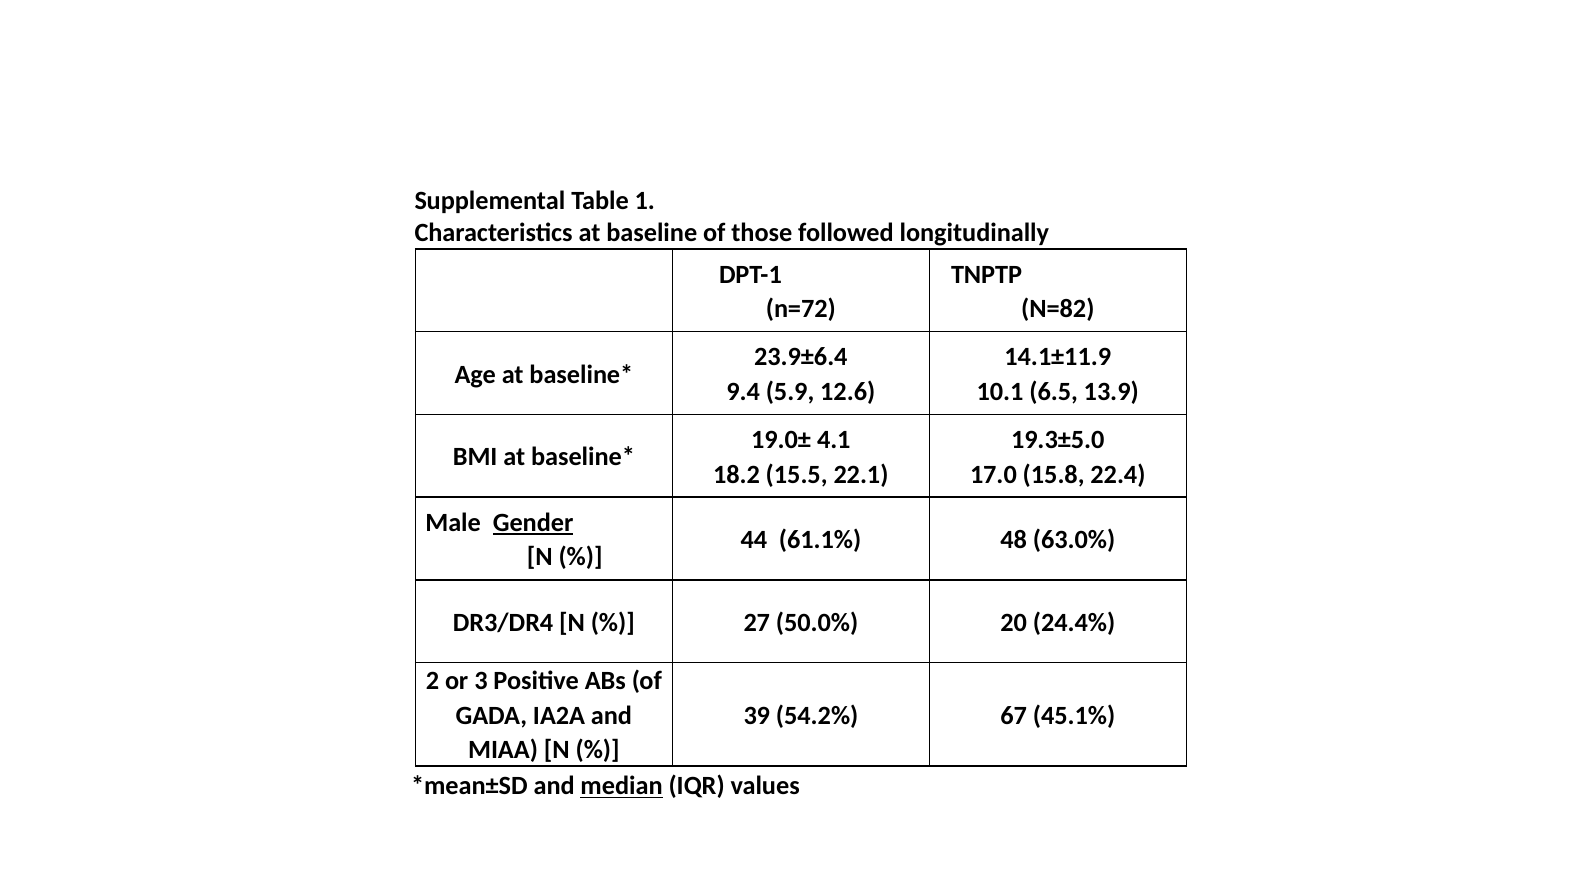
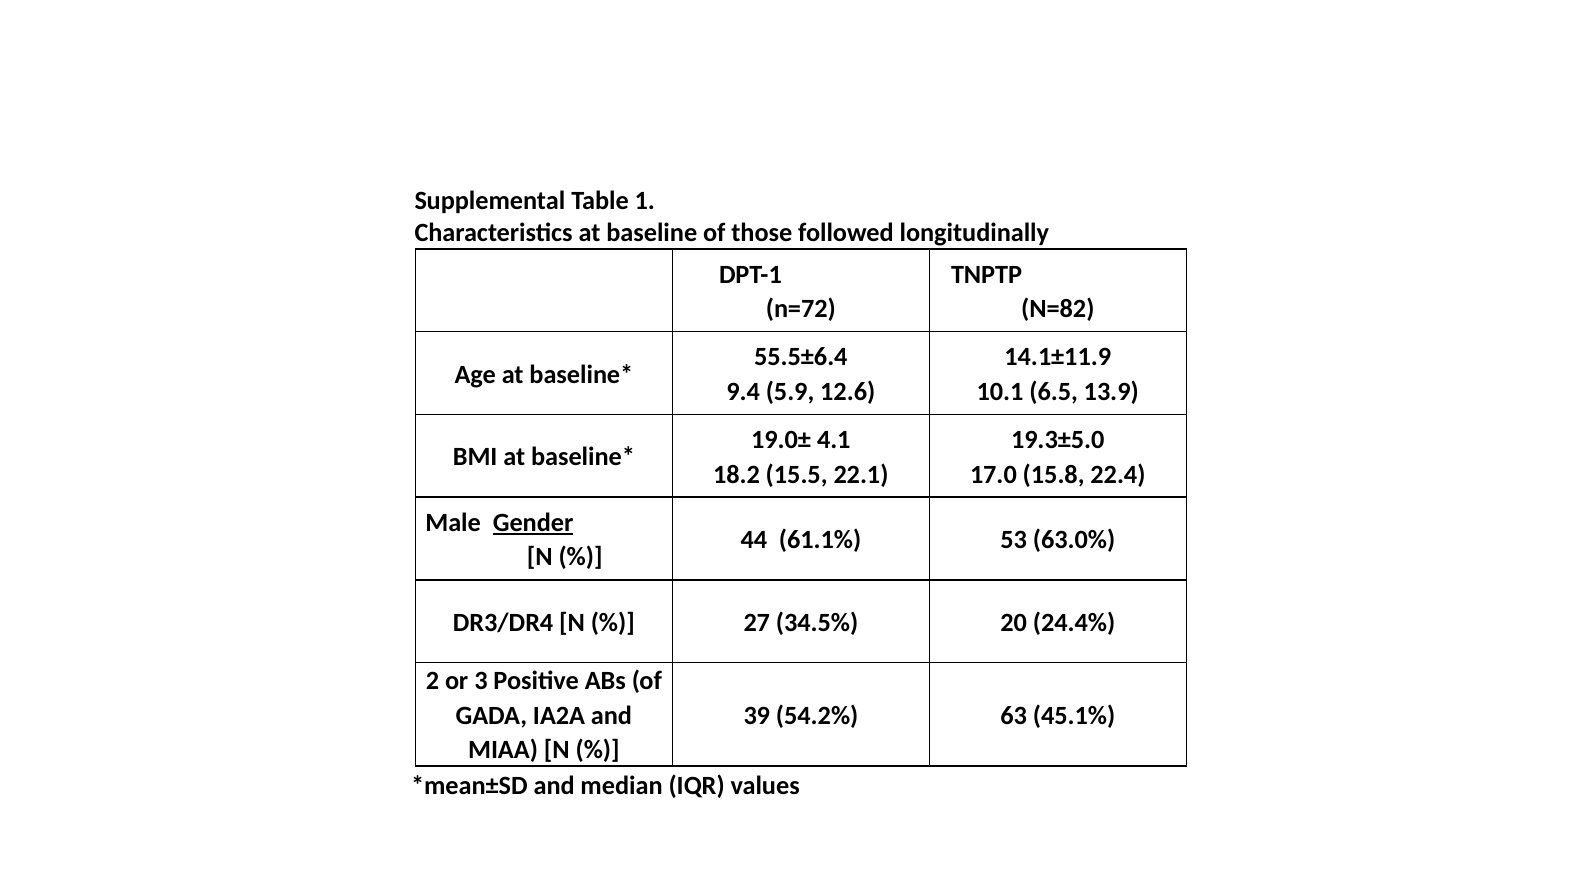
23.9±6.4: 23.9±6.4 -> 55.5±6.4 (801, 357)
48: 48 -> 53 (1014, 540)
50.0%: 50.0% -> 34.5% (817, 622)
67: 67 -> 63 (1014, 716)
median underline: present -> none (622, 786)
